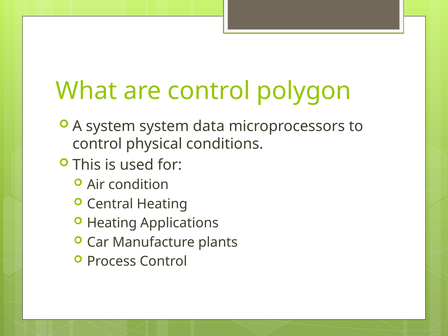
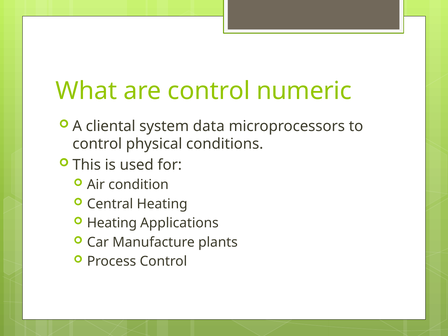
polygon: polygon -> numeric (304, 91)
A system: system -> cliental (111, 126)
